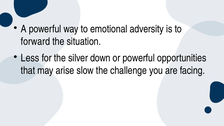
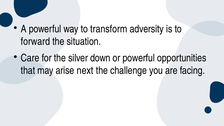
emotional: emotional -> transform (109, 29)
Less: Less -> Care (30, 58)
slow: slow -> next (85, 71)
